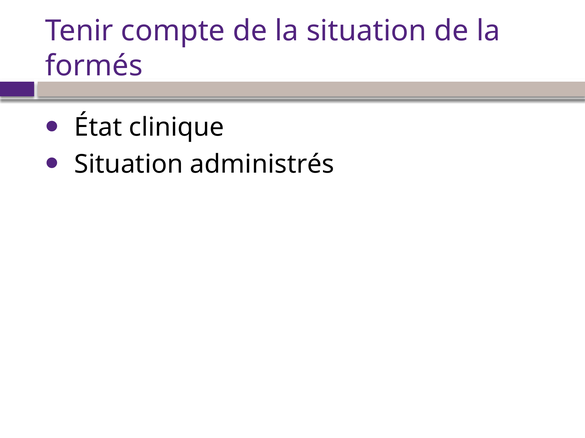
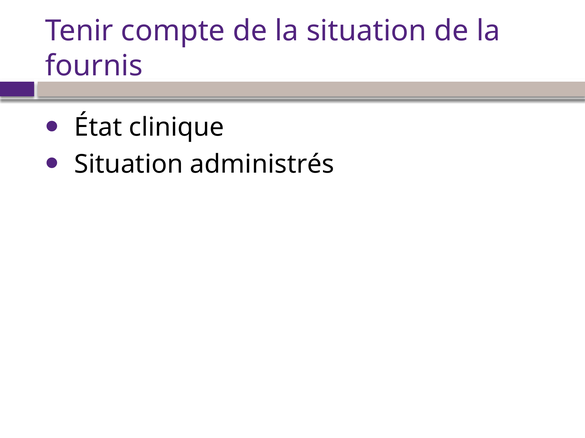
formés: formés -> fournis (94, 66)
